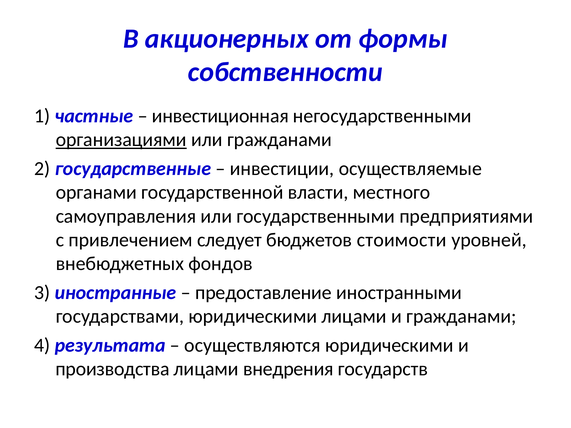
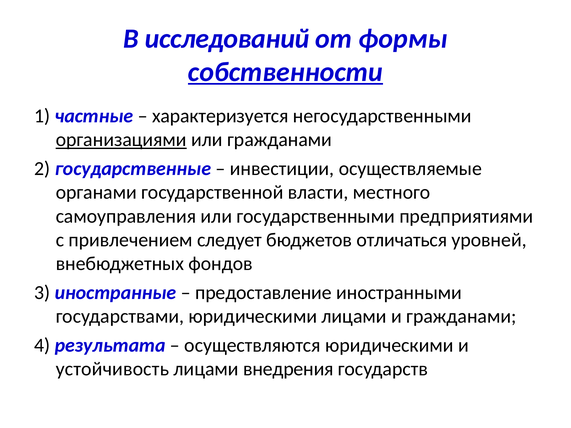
акционерных: акционерных -> исследований (227, 39)
собственности underline: none -> present (285, 72)
инвестиционная: инвестиционная -> характеризуется (220, 116)
стоимости: стоимости -> отличаться (402, 240)
производства: производства -> устойчивость (112, 369)
